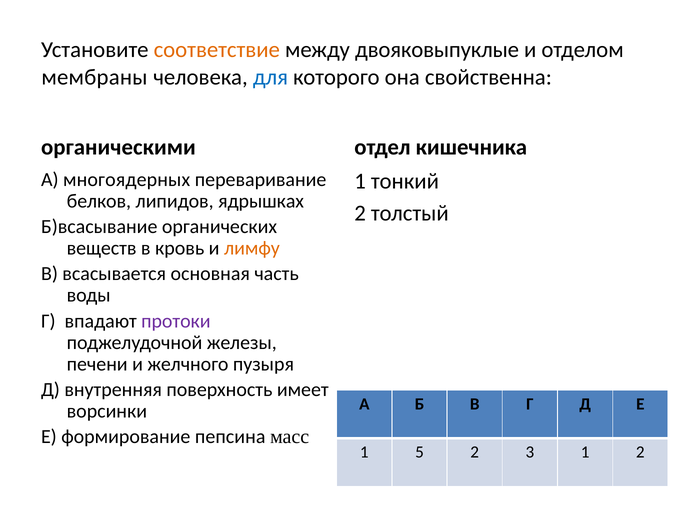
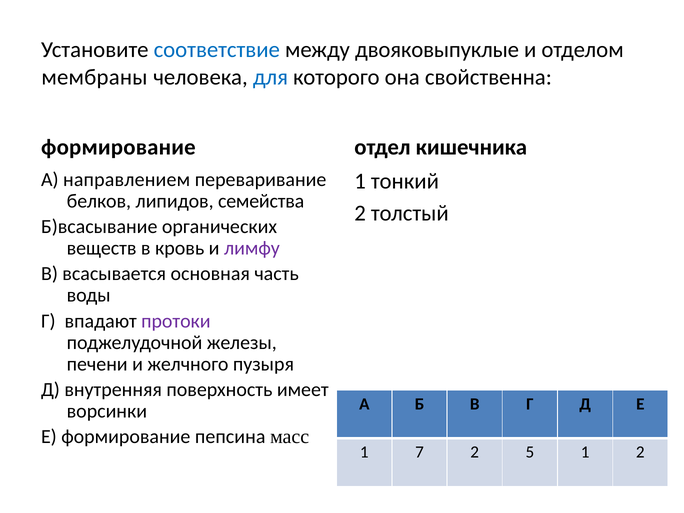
соответствие colour: orange -> blue (217, 50)
органическими: органическими -> формирование (118, 147)
многоядерных: многоядерных -> направлением (127, 179)
ядрышках: ядрышках -> семейства (261, 201)
лимфу colour: orange -> purple (252, 248)
5: 5 -> 7 (419, 452)
3: 3 -> 5 (530, 452)
